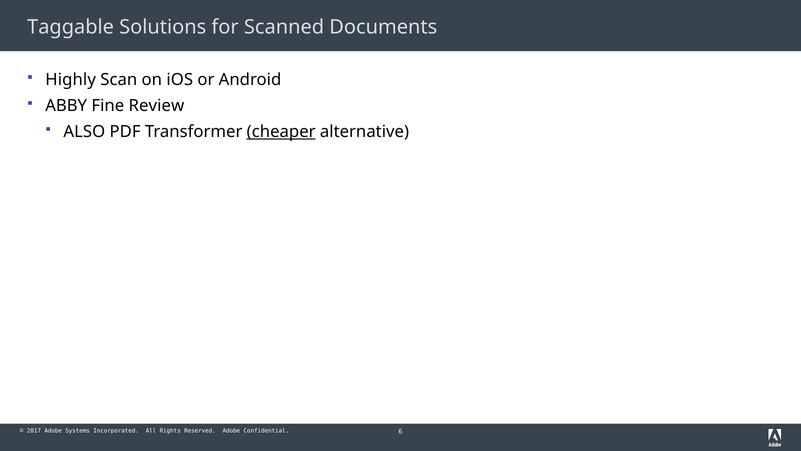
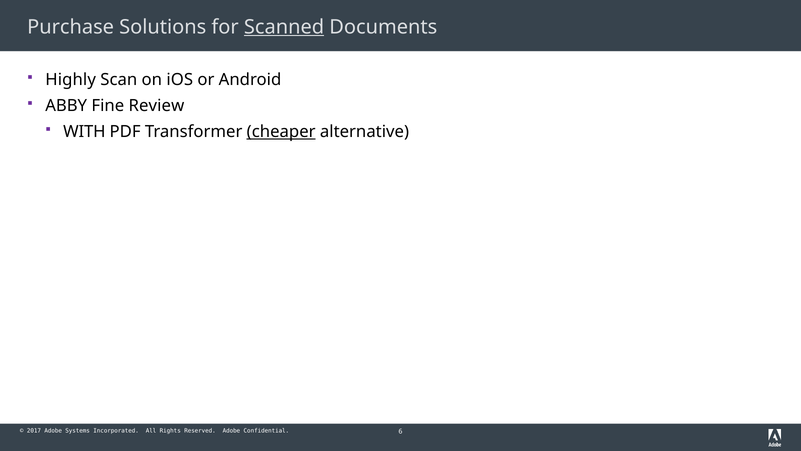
Taggable: Taggable -> Purchase (71, 27)
Scanned underline: none -> present (284, 27)
ALSO: ALSO -> WITH (84, 132)
